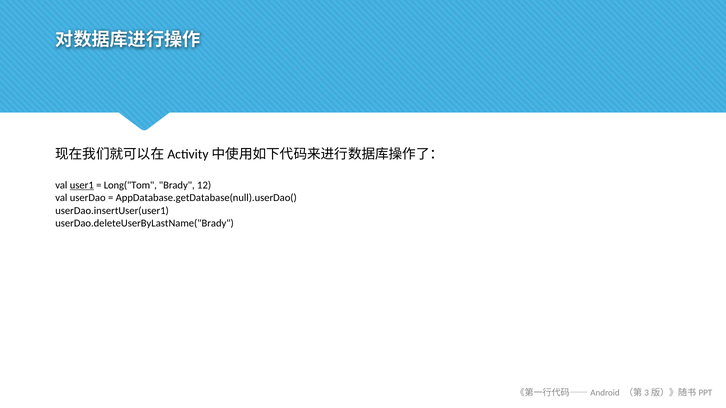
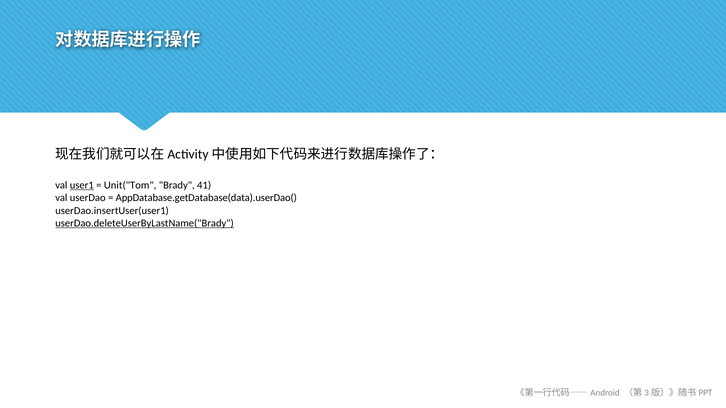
Long("Tom: Long("Tom -> Unit("Tom (130, 185)
12: 12 -> 41 (204, 185)
AppDatabase.getDatabase(null).userDao(: AppDatabase.getDatabase(null).userDao( -> AppDatabase.getDatabase(data).userDao( (206, 198)
userDao.deleteUserByLastName("Brady underline: none -> present (145, 224)
